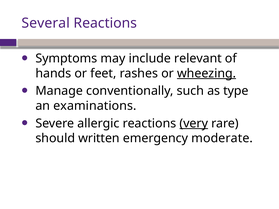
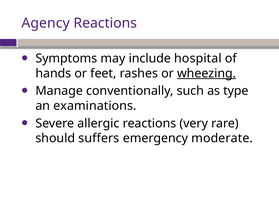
Several: Several -> Agency (46, 23)
relevant: relevant -> hospital (198, 59)
very underline: present -> none (194, 123)
written: written -> suffers (99, 138)
